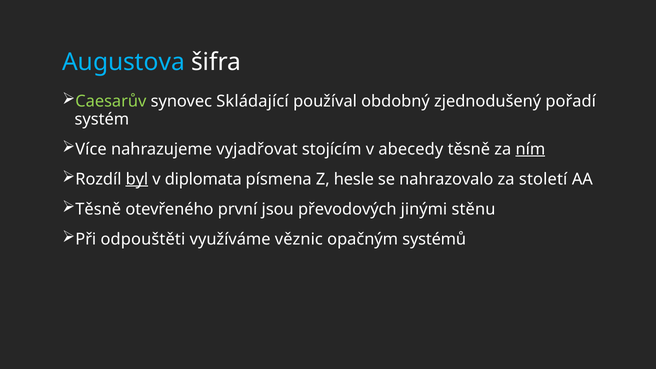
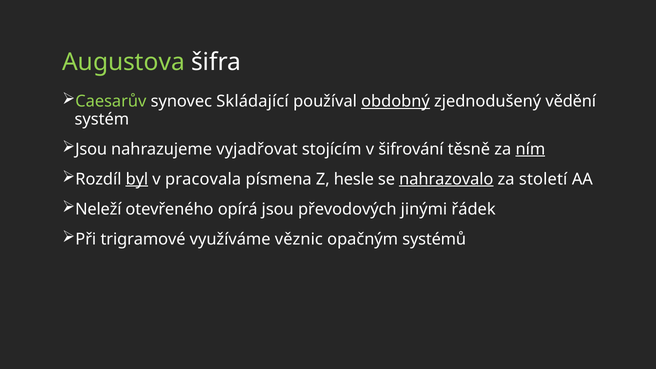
Augustova colour: light blue -> light green (124, 62)
obdobný underline: none -> present (395, 101)
pořadí: pořadí -> vědění (571, 101)
Více: Více -> Jsou (91, 149)
abecedy: abecedy -> šifrování (411, 149)
diplomata: diplomata -> pracovala (203, 179)
nahrazovalo underline: none -> present (446, 179)
Těsně: Těsně -> Neleží (98, 209)
první: první -> opírá (238, 209)
stěnu: stěnu -> řádek (474, 209)
odpouštěti: odpouštěti -> trigramové (143, 239)
